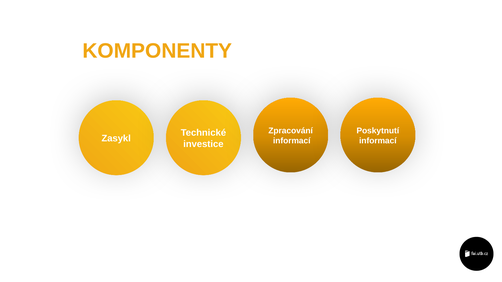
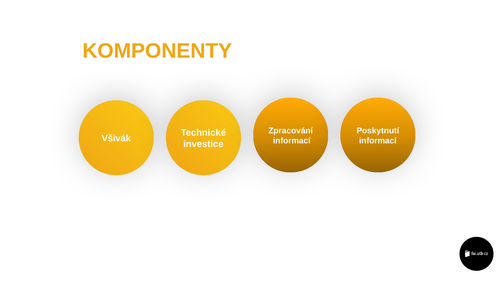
Zasykl: Zasykl -> Všivák (116, 139)
